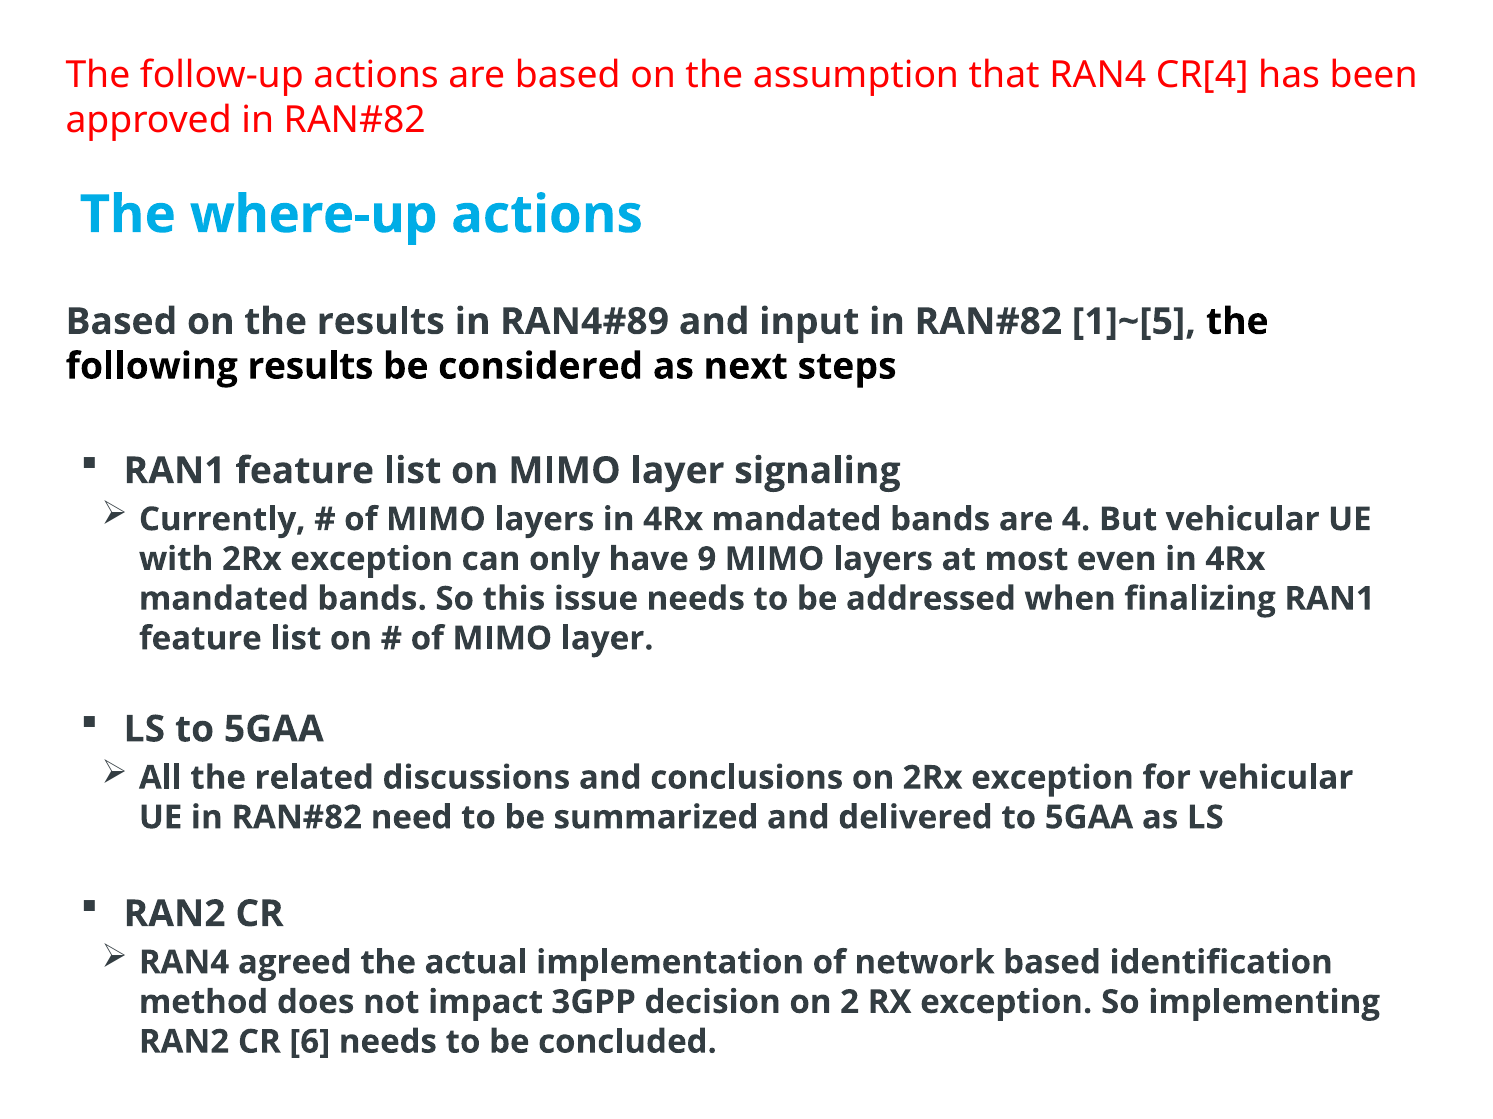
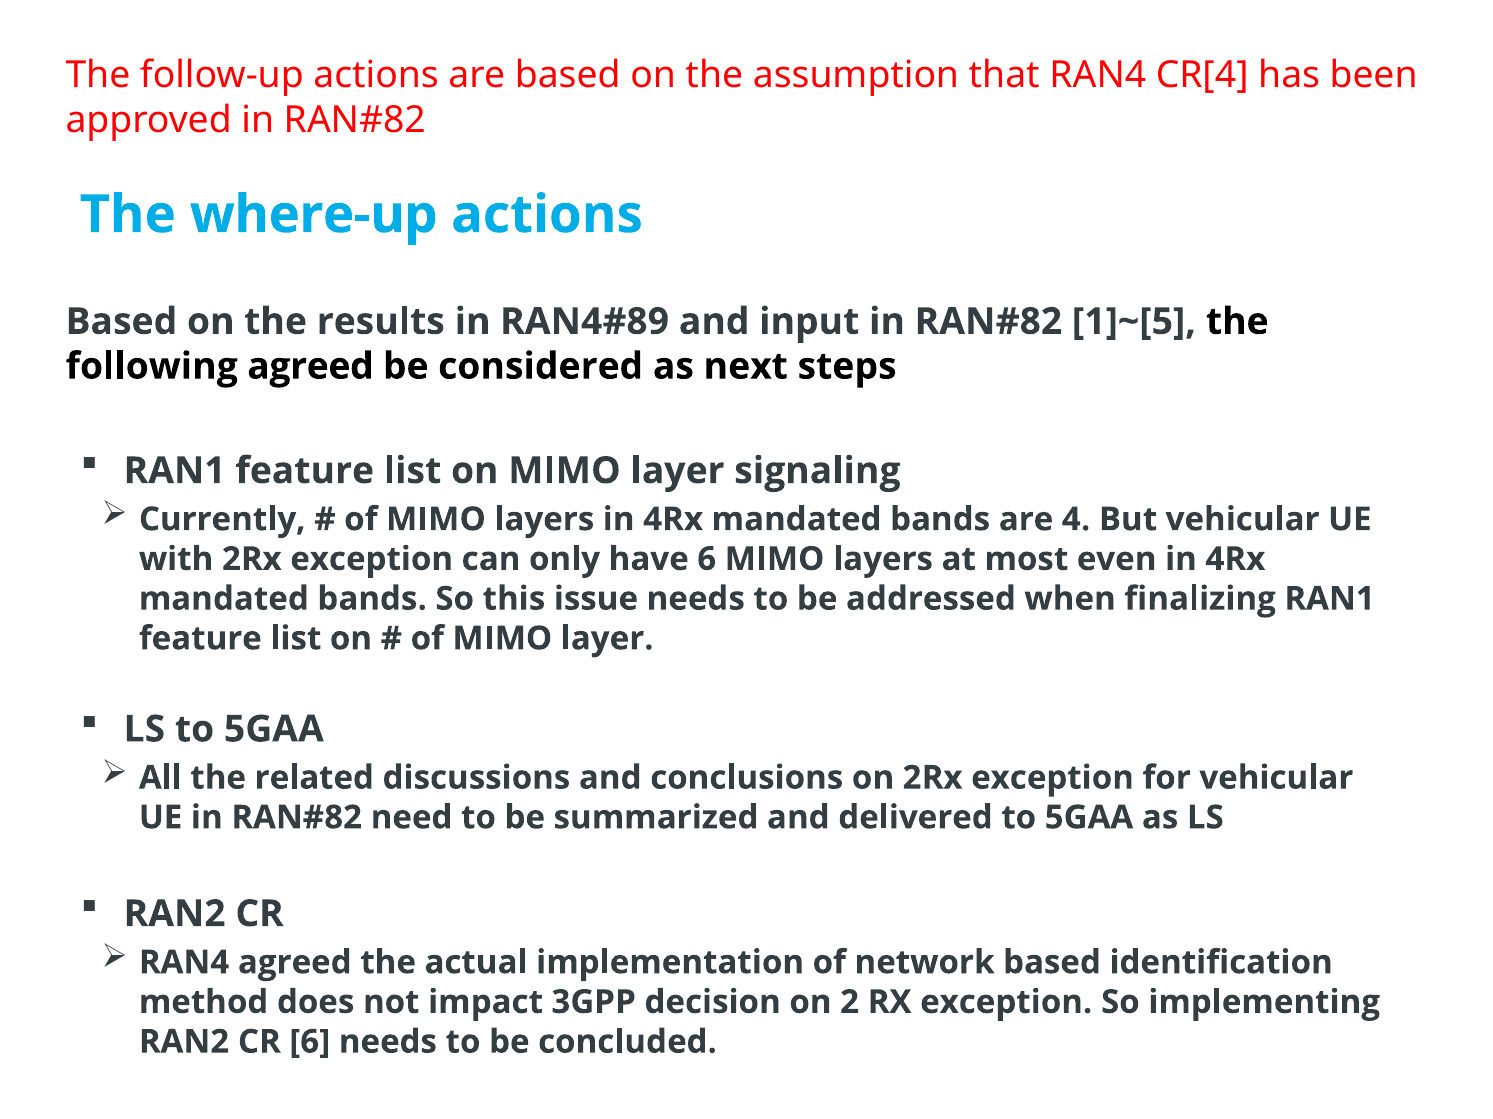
following results: results -> agreed (310, 367)
have 9: 9 -> 6 (707, 559)
